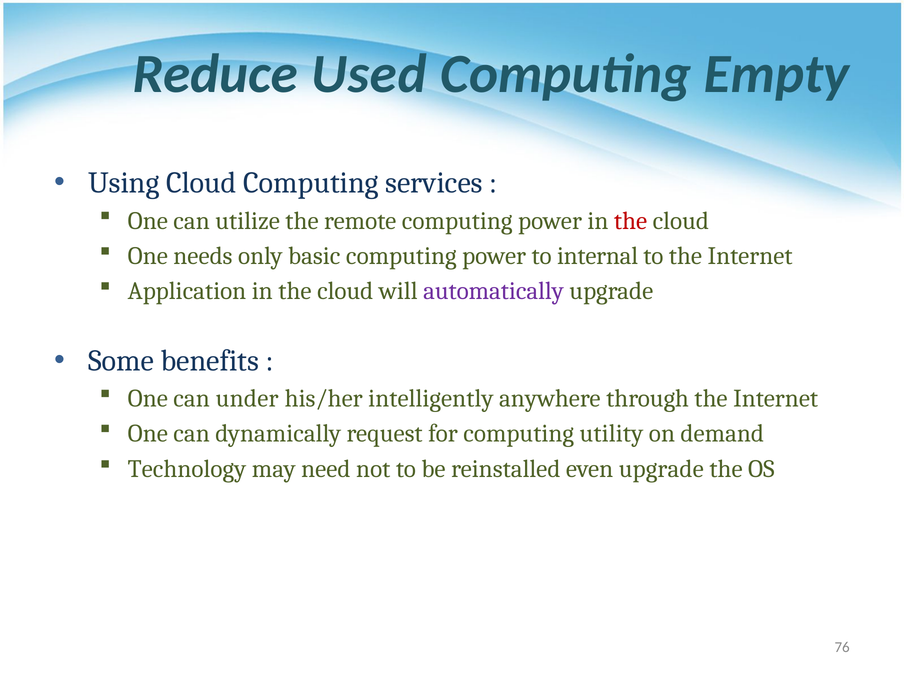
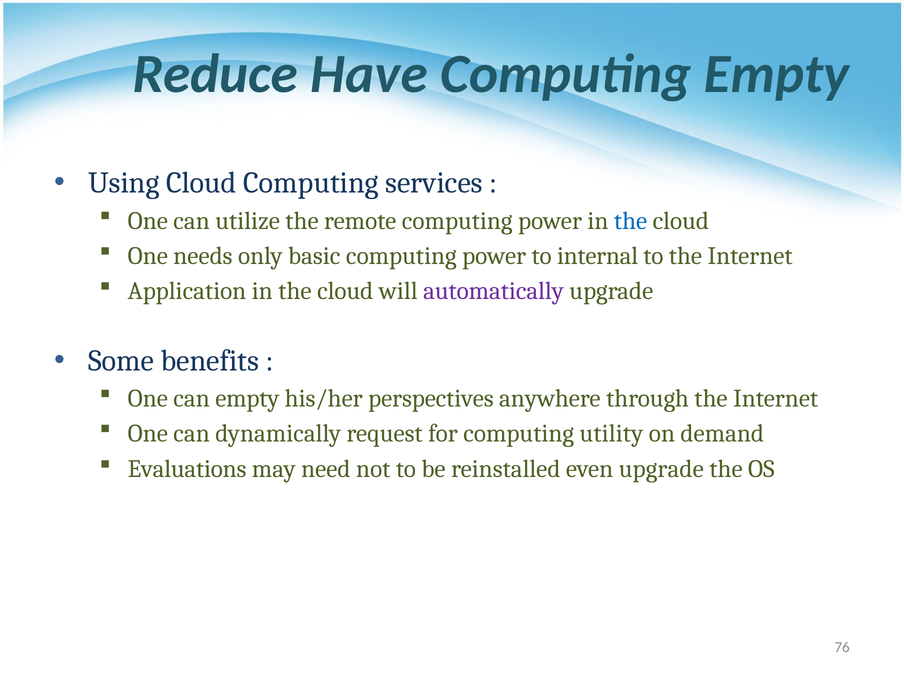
Used: Used -> Have (369, 74)
the colour: red -> blue (631, 221)
can under: under -> empty (247, 399)
intelligently: intelligently -> perspectives (431, 399)
Technology: Technology -> Evaluations (187, 469)
